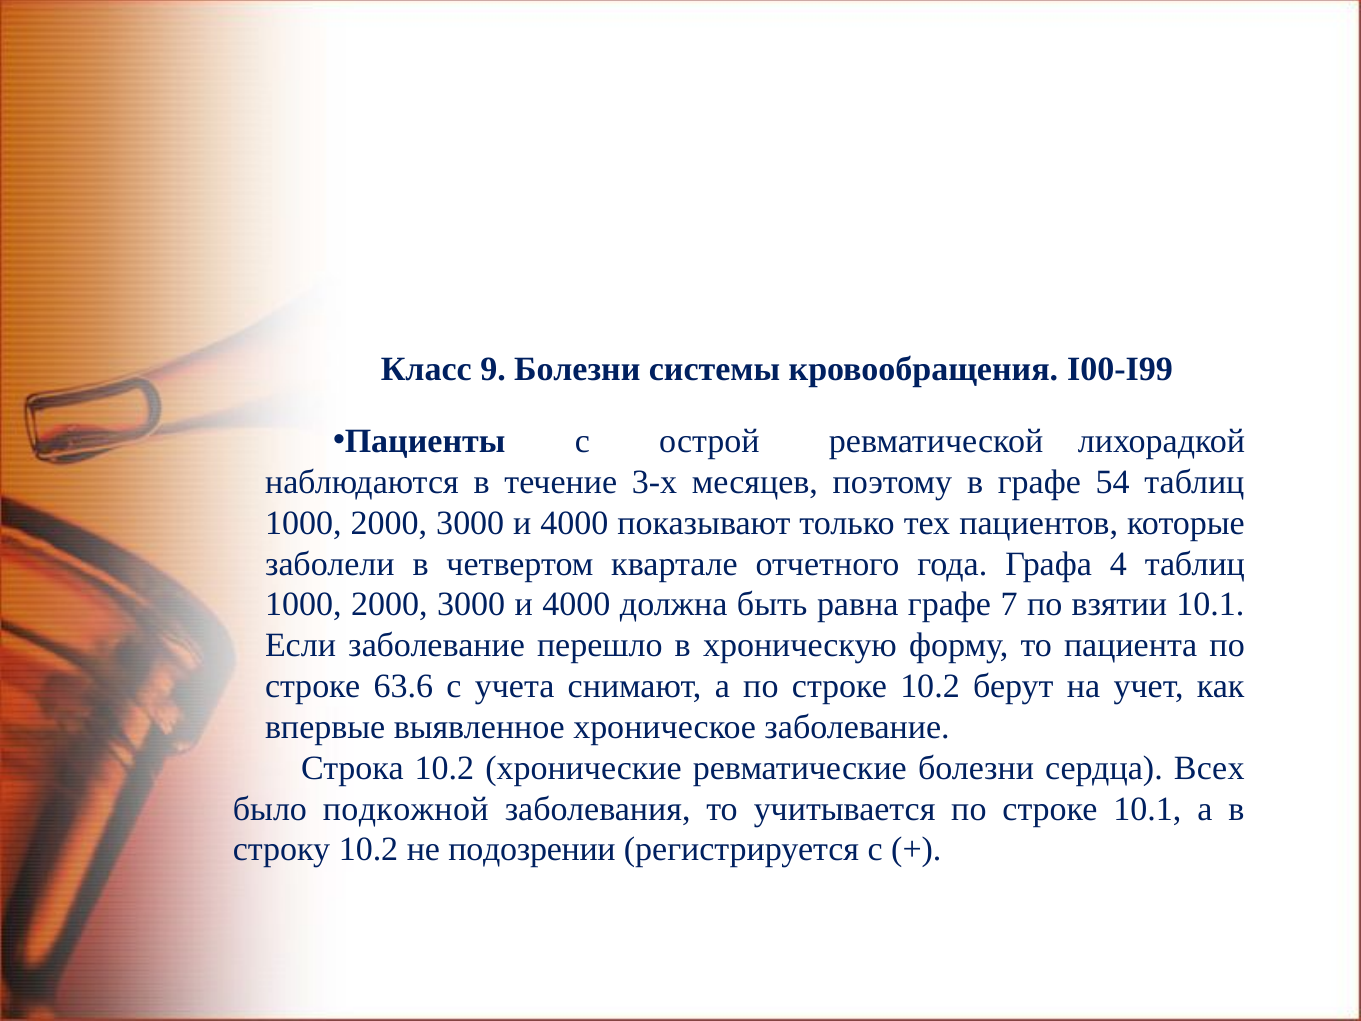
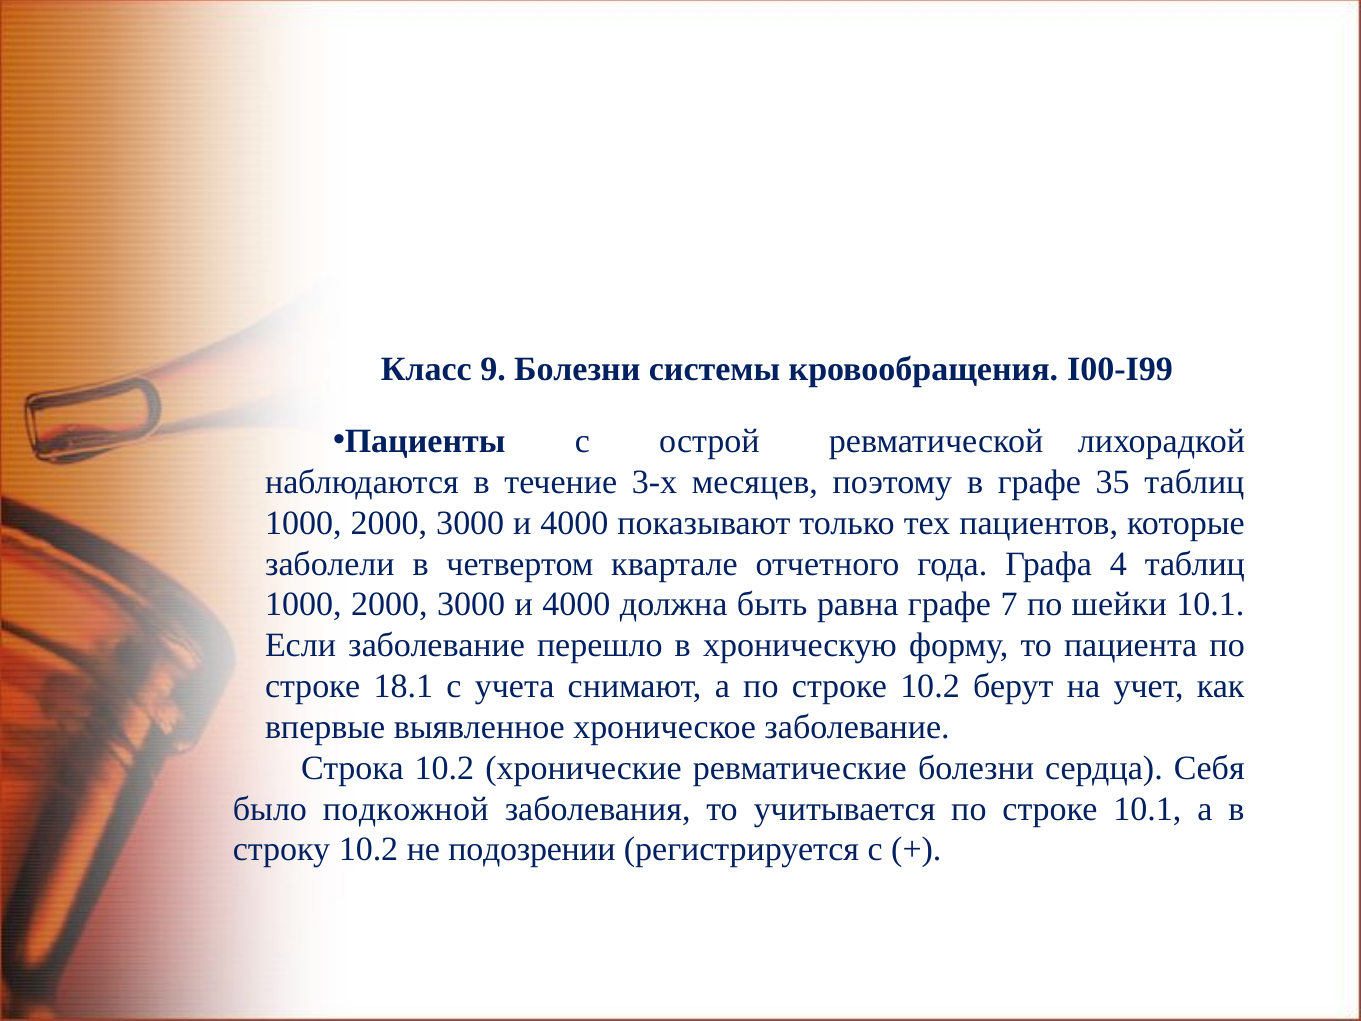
54: 54 -> 35 (1113, 482)
взятии: взятии -> шейки (1119, 605)
63.6: 63.6 -> 18.1 (403, 686)
Всех: Всех -> Себя (1209, 768)
